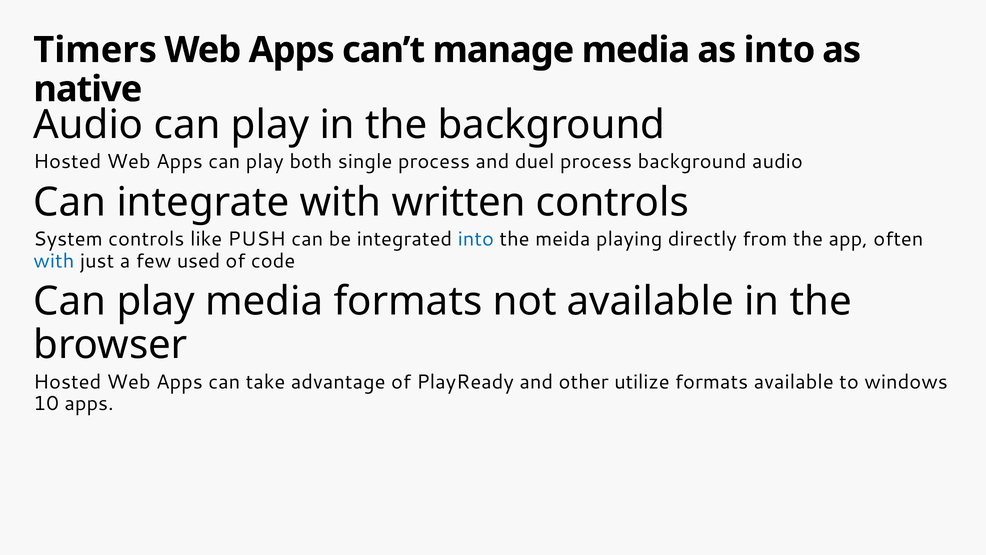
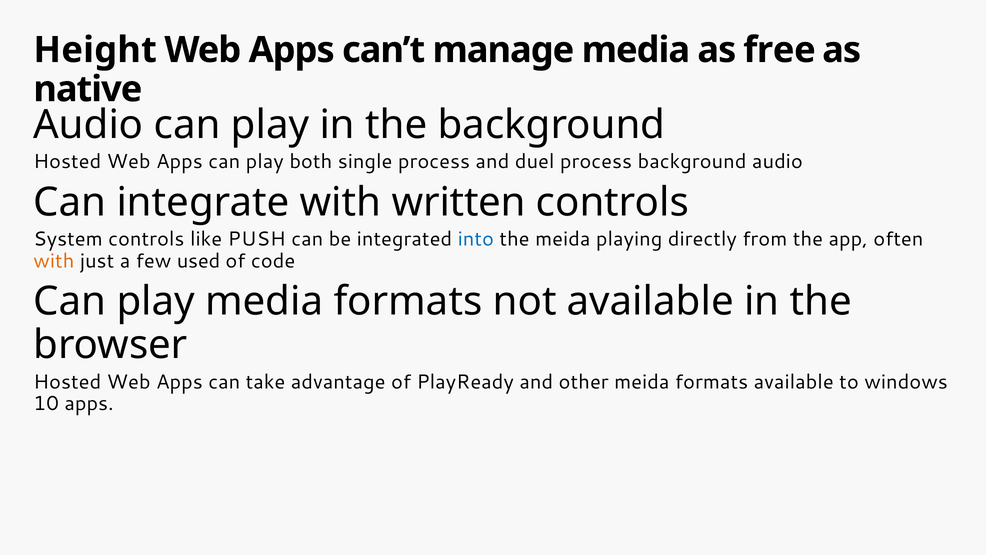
Timers: Timers -> Height (95, 50)
as into: into -> free (779, 50)
with colour: blue -> orange (54, 261)
other utilize: utilize -> meida (642, 382)
